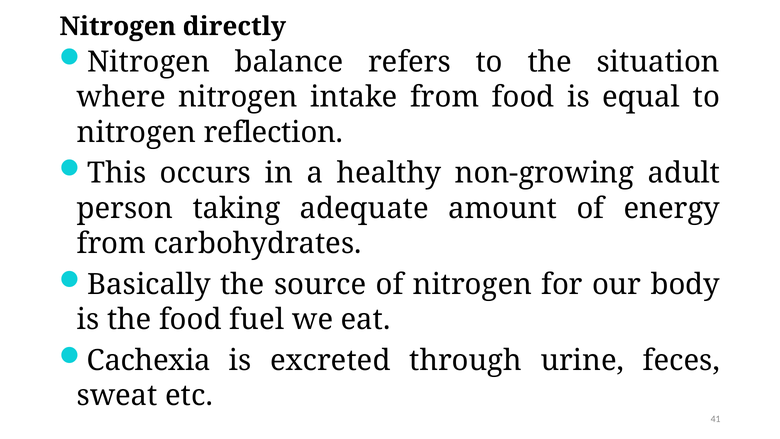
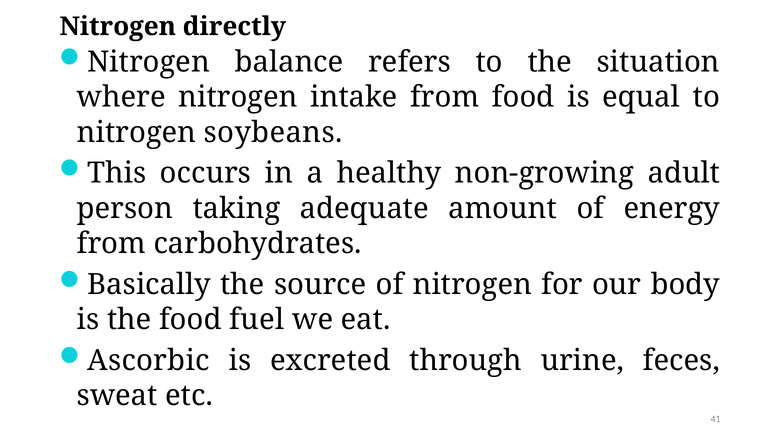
reflection: reflection -> soybeans (273, 132)
Cachexia: Cachexia -> Ascorbic (148, 360)
